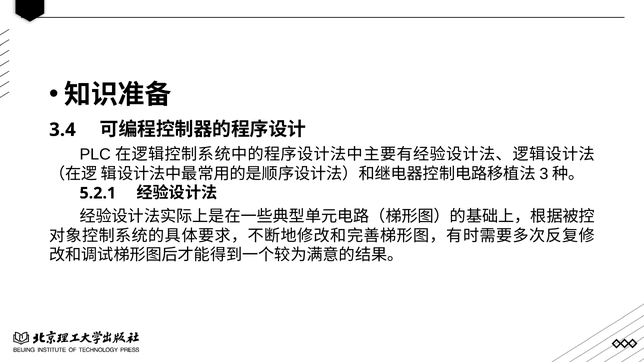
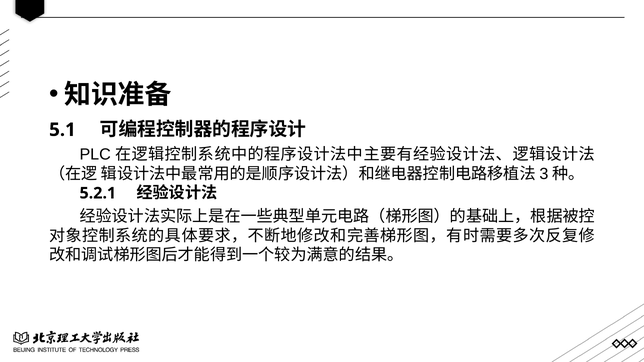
3.4: 3.4 -> 5.1 (62, 130)
